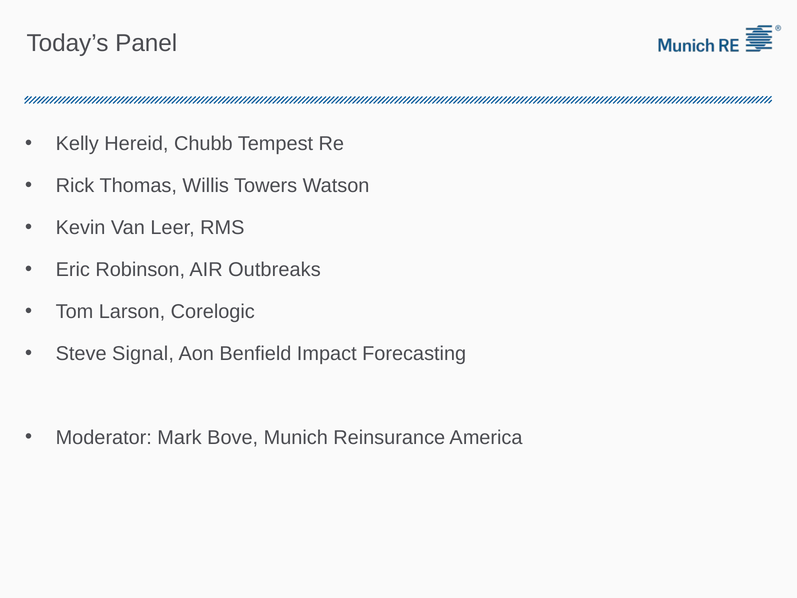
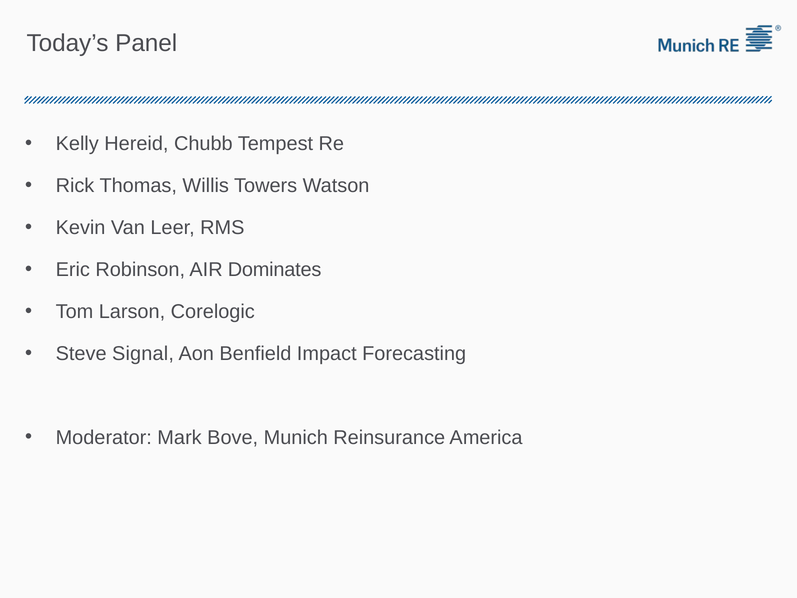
Outbreaks: Outbreaks -> Dominates (275, 269)
